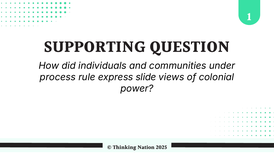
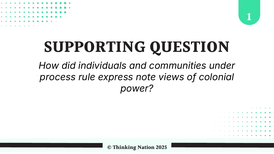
slide: slide -> note (146, 77)
